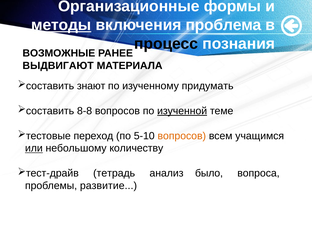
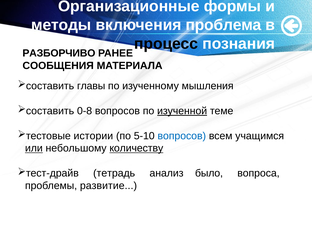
методы underline: present -> none (61, 25)
ВОЗМОЖНЫЕ: ВОЗМОЖНЫЕ -> РАЗБОРЧИВО (59, 53)
ВЫДВИГАЮТ: ВЫДВИГАЮТ -> СООБЩЕНИЯ (58, 66)
знают: знают -> главы (91, 86)
придумать: придумать -> мышления (208, 86)
8-8: 8-8 -> 0-8 (85, 111)
переход: переход -> истории (93, 136)
вопросов colour: orange -> blue (182, 136)
количеству underline: none -> present (136, 148)
